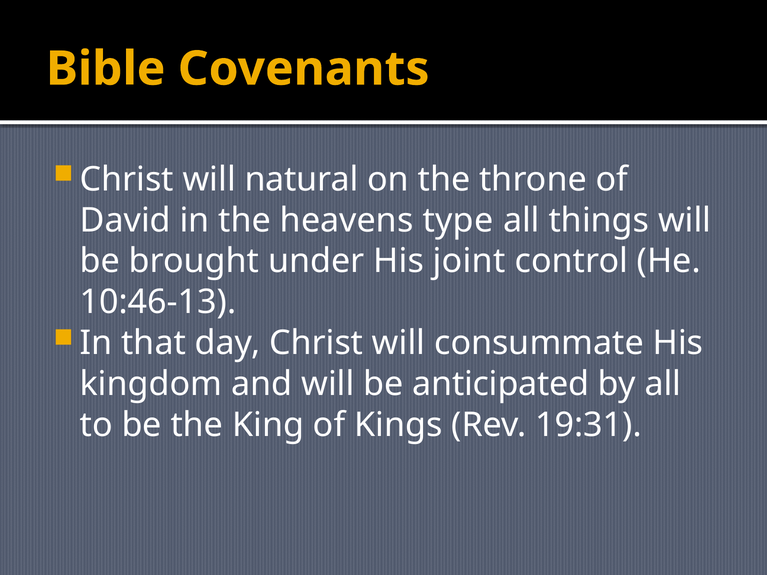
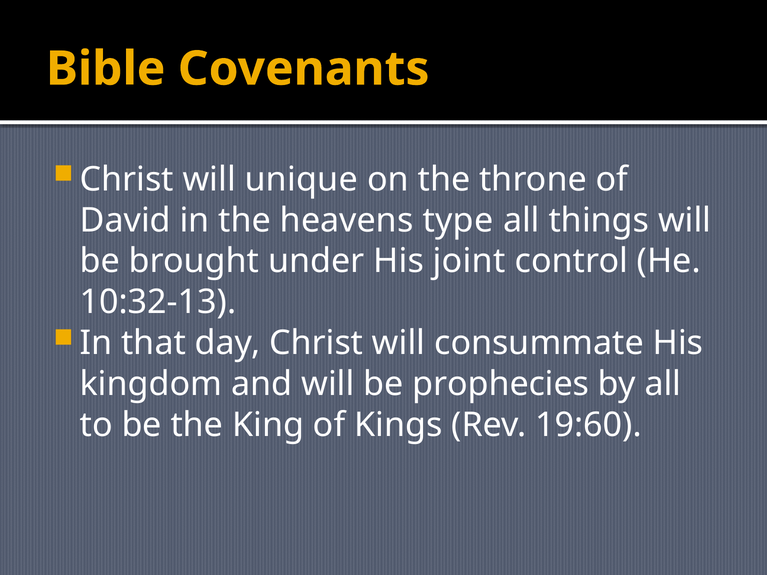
natural: natural -> unique (301, 179)
10:46-13: 10:46-13 -> 10:32-13 (158, 302)
anticipated: anticipated -> prophecies (501, 384)
19:31: 19:31 -> 19:60 (589, 425)
